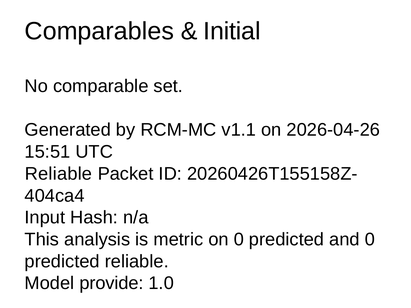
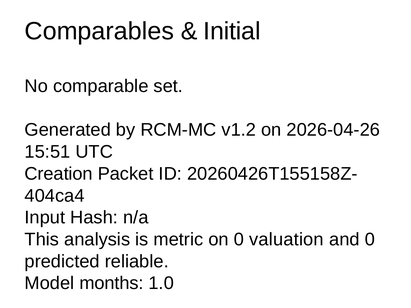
v1.1: v1.1 -> v1.2 (239, 130)
Reliable: Reliable -> Creation (59, 174)
on 0 predicted: predicted -> valuation (286, 240)
provide: provide -> months (112, 284)
